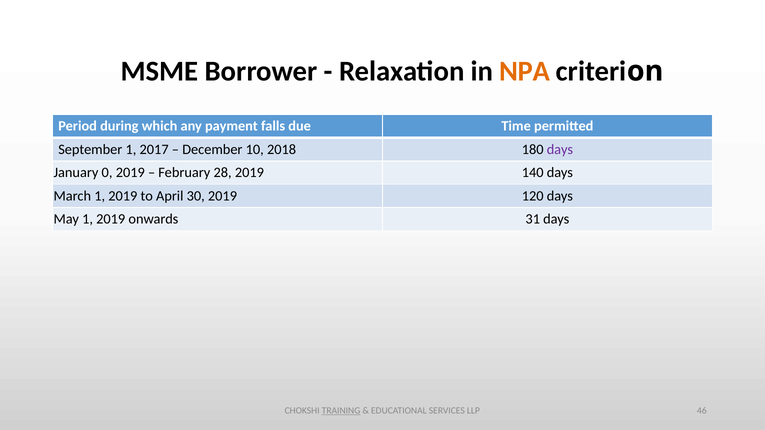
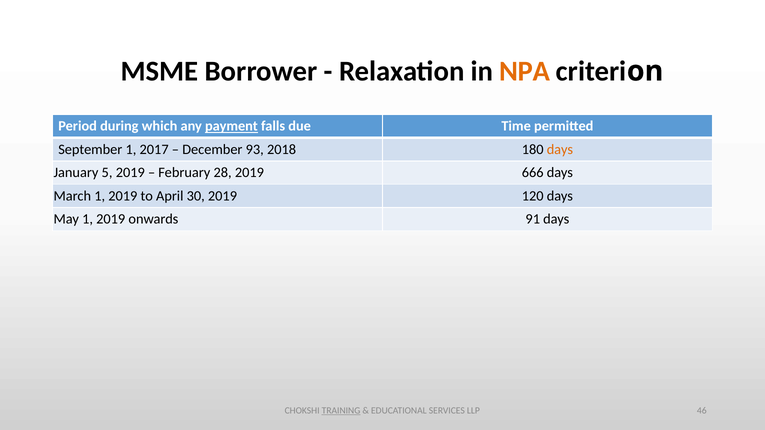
payment underline: none -> present (231, 126)
10: 10 -> 93 (255, 150)
days colour: purple -> orange (560, 150)
0: 0 -> 5 (107, 173)
140: 140 -> 666 (533, 173)
31: 31 -> 91 (533, 219)
